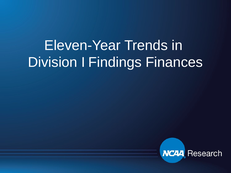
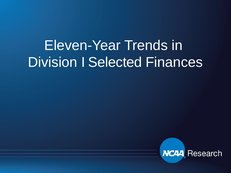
Findings: Findings -> Selected (115, 62)
